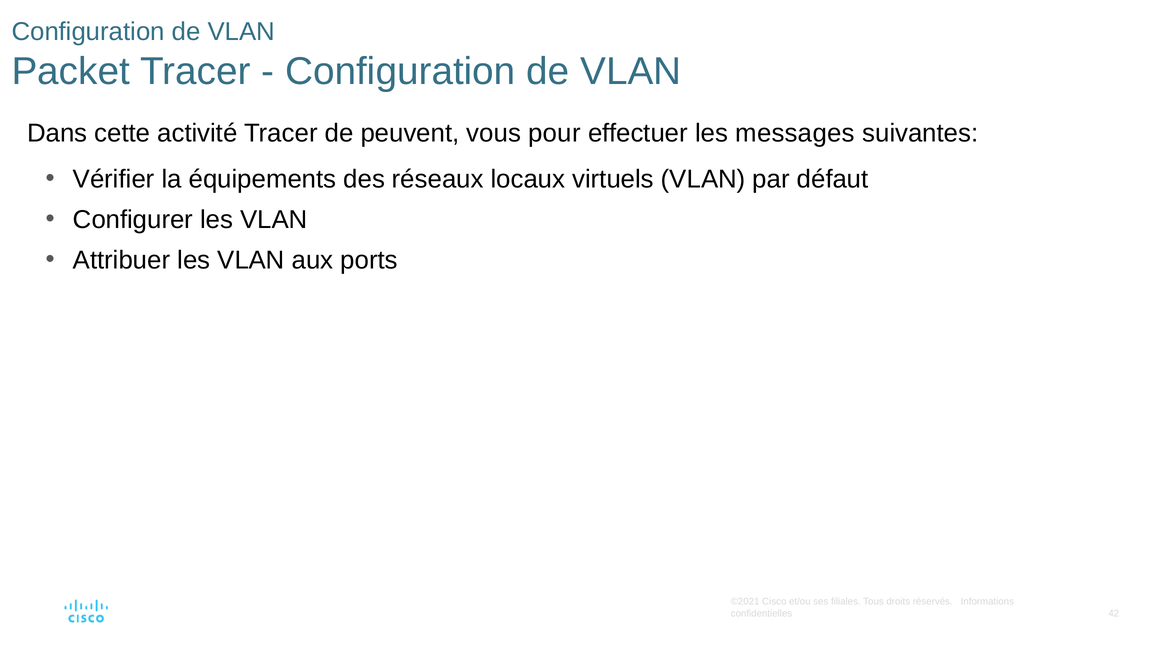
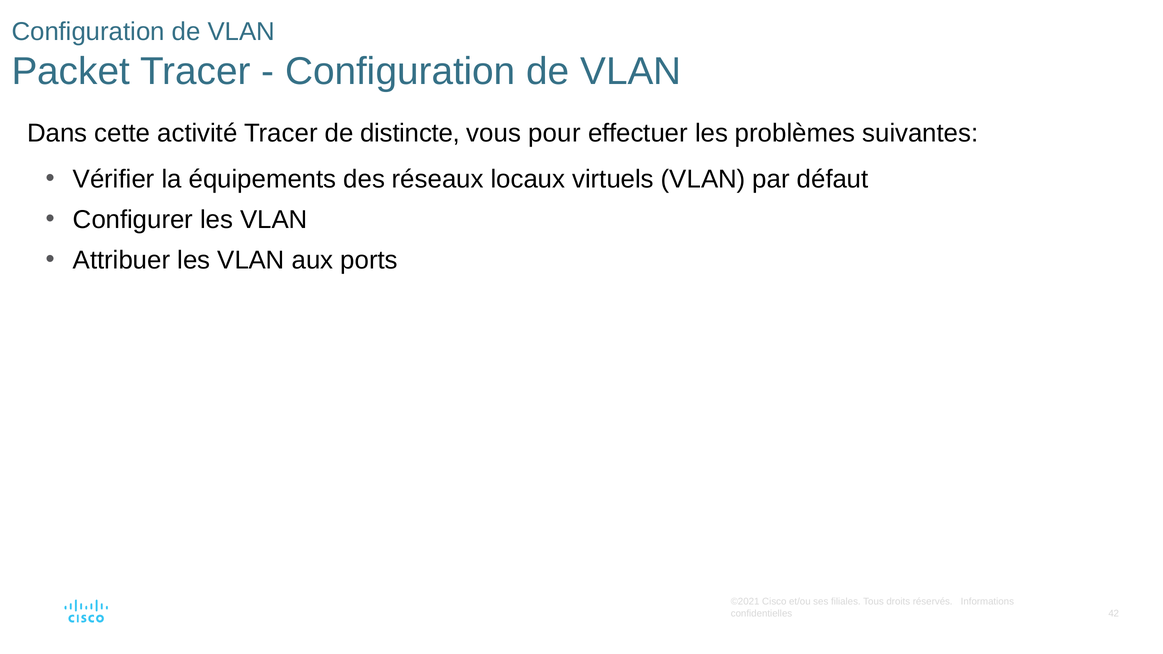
peuvent: peuvent -> distincte (410, 134)
messages: messages -> problèmes (795, 134)
